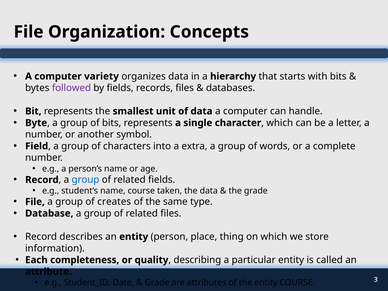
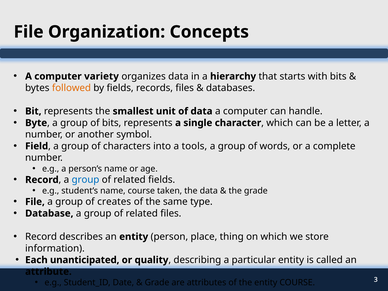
followed colour: purple -> orange (71, 88)
extra: extra -> tools (194, 146)
completeness: completeness -> unanticipated (85, 260)
